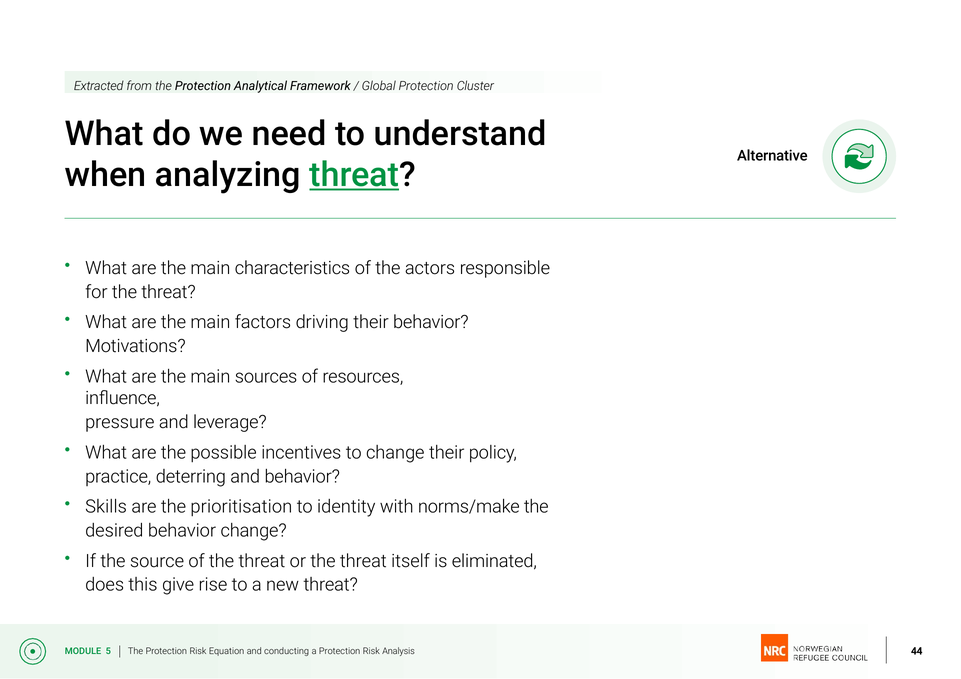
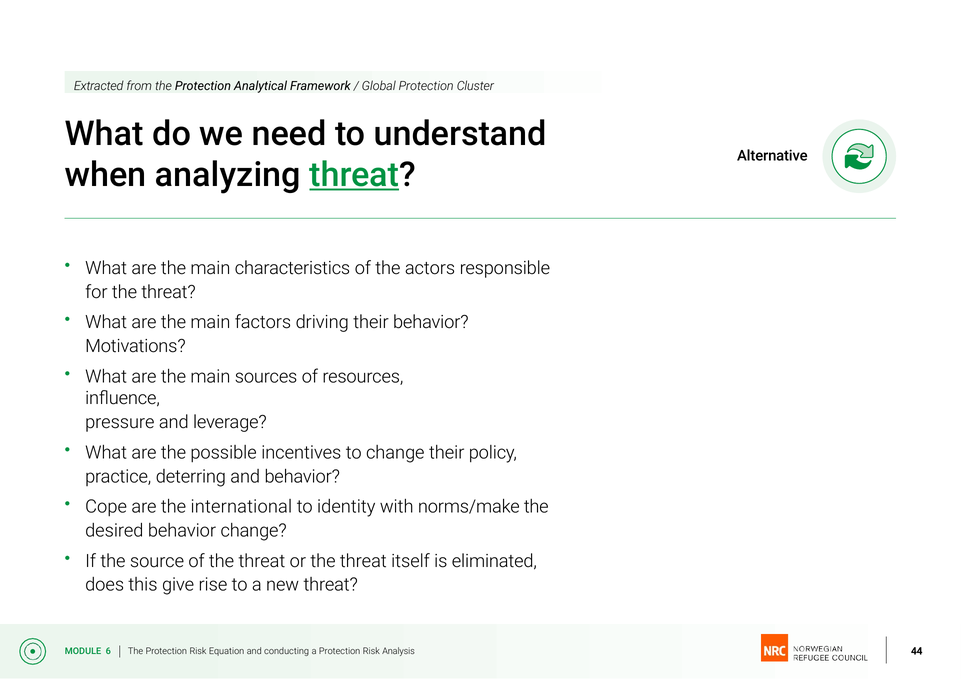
Skills: Skills -> Cope (106, 507)
prioritisation: prioritisation -> international (241, 507)
5: 5 -> 6 (108, 652)
